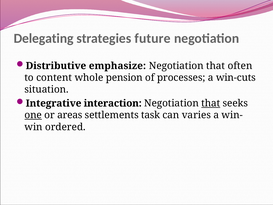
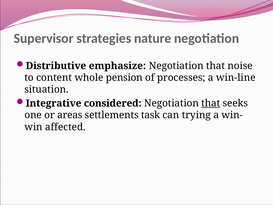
Delegating: Delegating -> Supervisor (44, 38)
future: future -> nature (153, 38)
often: often -> noise (240, 66)
win-cuts: win-cuts -> win-line (236, 78)
interaction: interaction -> considered (113, 103)
one underline: present -> none (33, 115)
varies: varies -> trying (196, 115)
ordered: ordered -> affected (65, 127)
